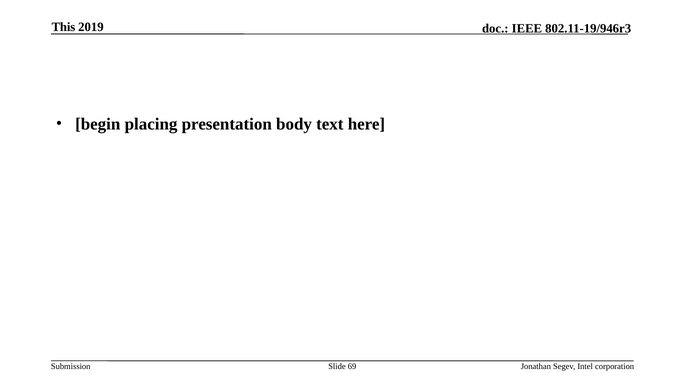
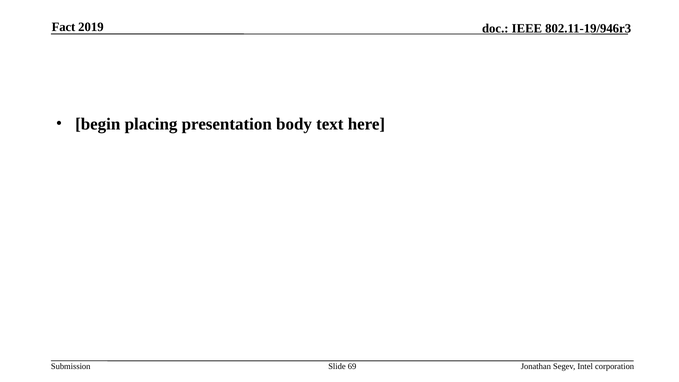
This: This -> Fact (63, 27)
